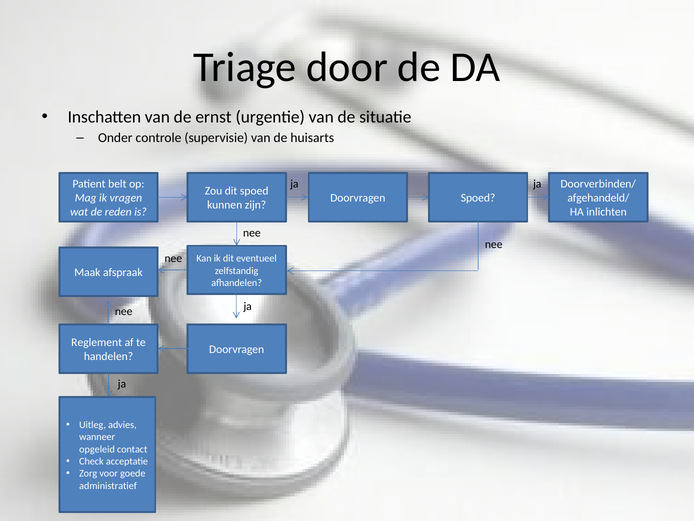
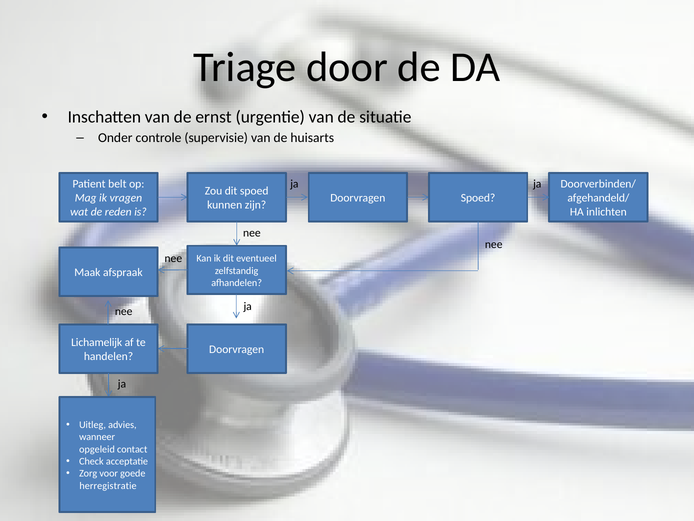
Reglement: Reglement -> Lichamelijk (97, 342)
administratief: administratief -> herregistratie (108, 485)
